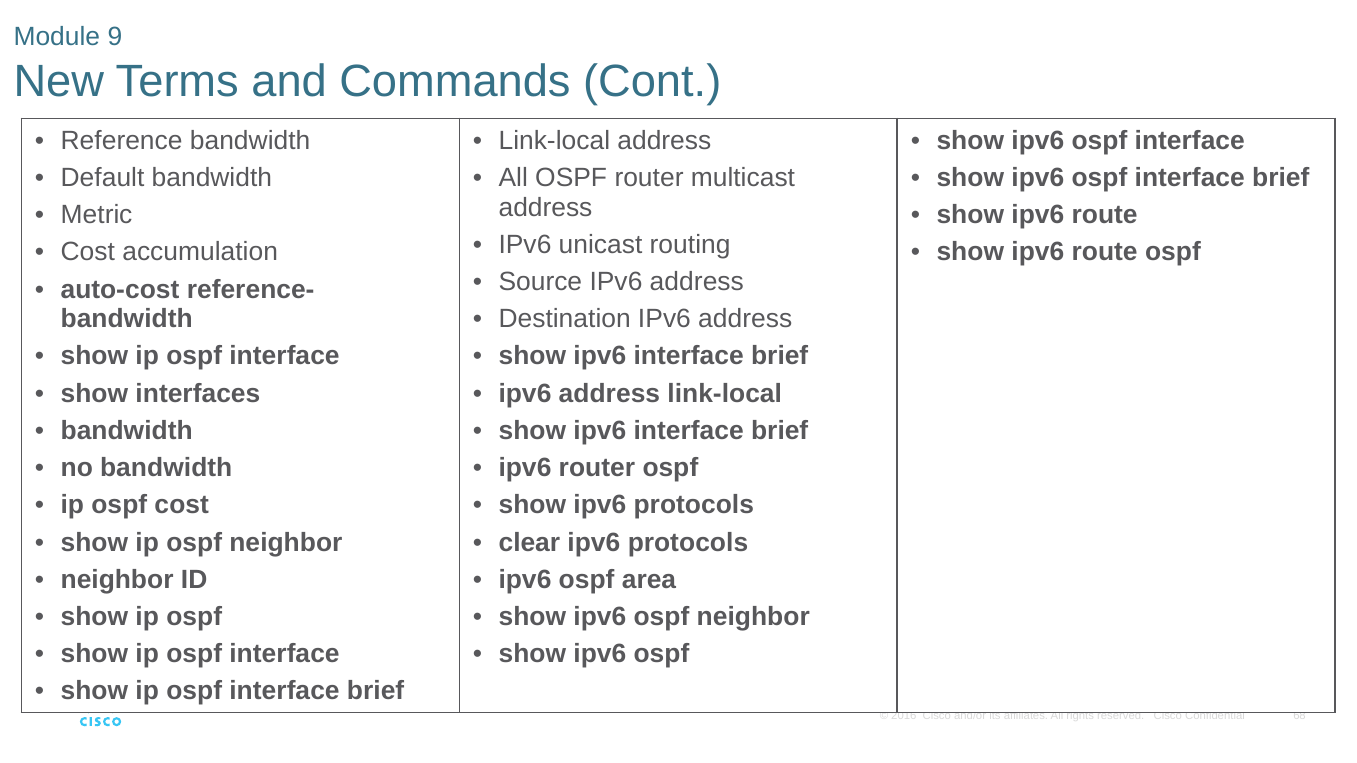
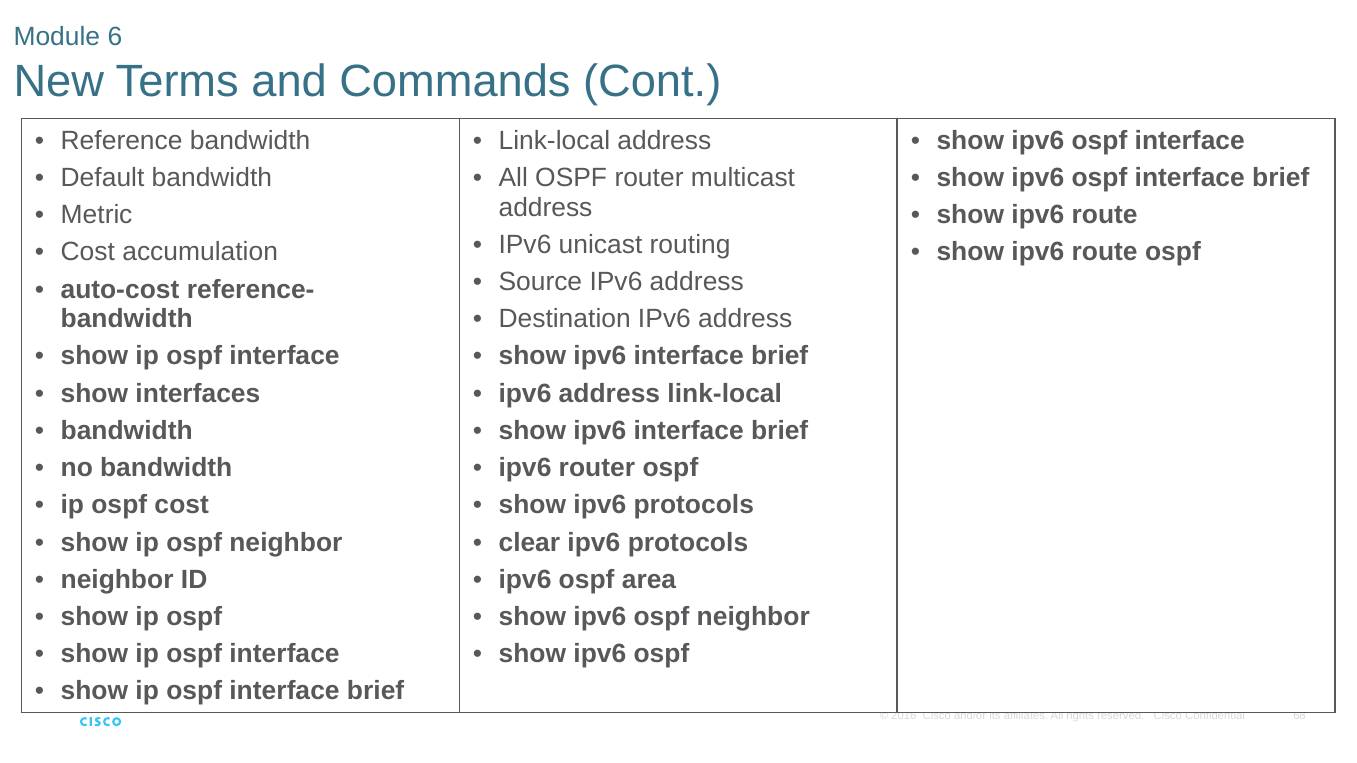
9: 9 -> 6 (115, 37)
